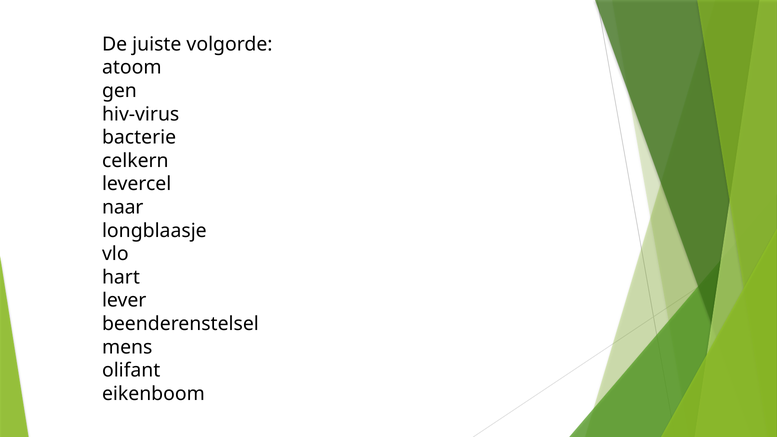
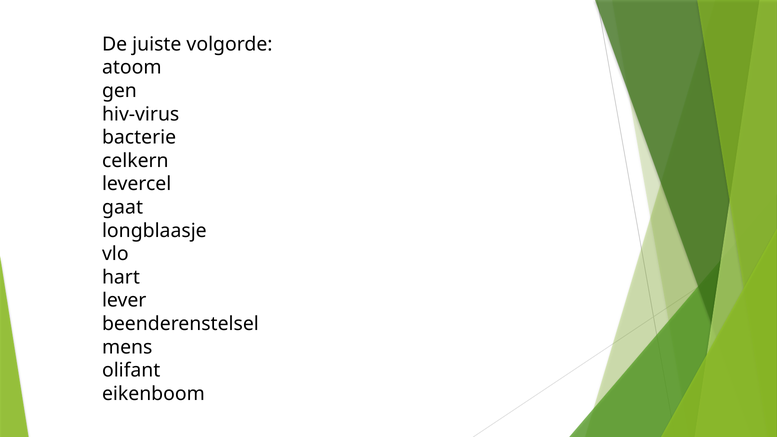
naar: naar -> gaat (123, 207)
